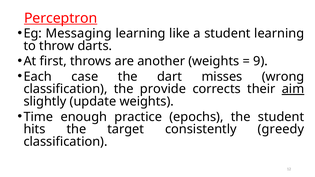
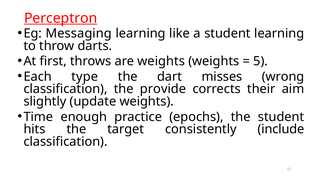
are another: another -> weights (161, 61)
9: 9 -> 5 (261, 61)
case: case -> type (85, 77)
aim underline: present -> none (293, 89)
greedy: greedy -> include (281, 129)
